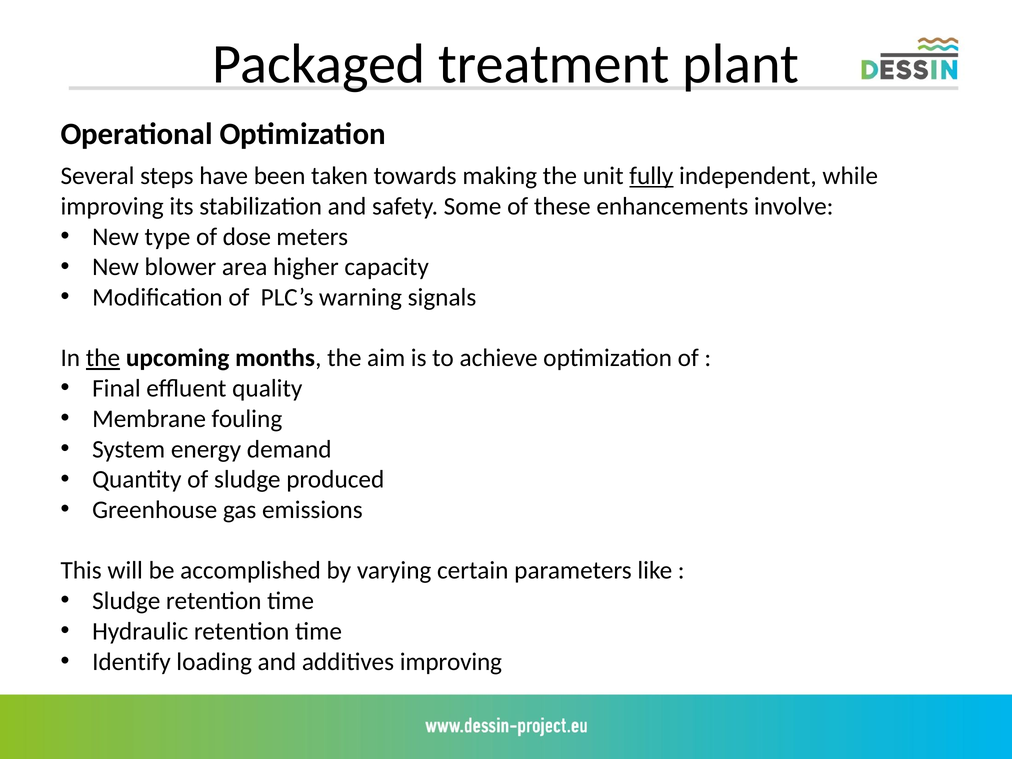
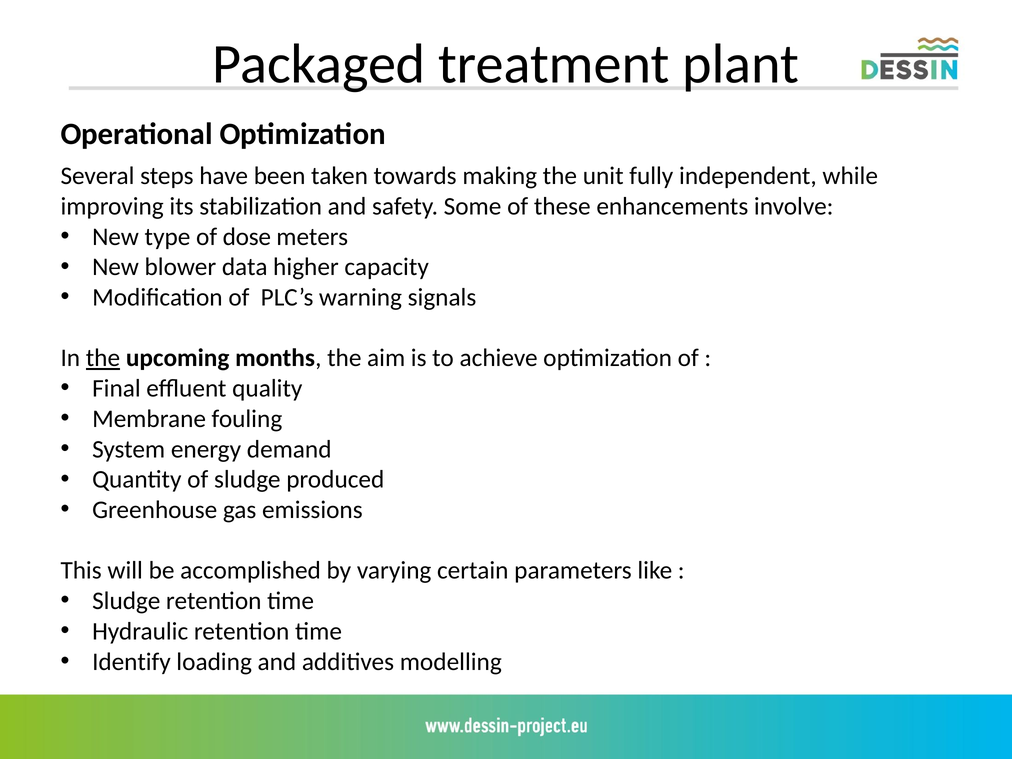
fully underline: present -> none (651, 176)
area: area -> data (245, 267)
additives improving: improving -> modelling (451, 662)
